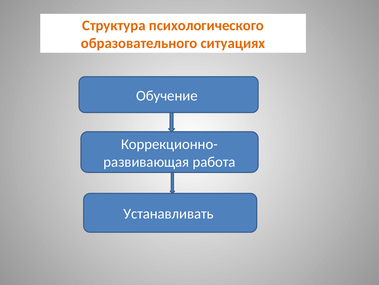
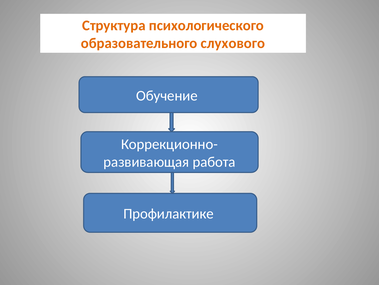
ситуациях: ситуациях -> слухового (233, 43)
Устанавливать: Устанавливать -> Профилактике (169, 213)
